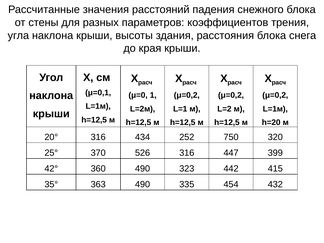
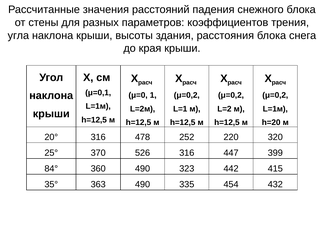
434: 434 -> 478 (143, 137)
750: 750 -> 220 (231, 137)
42°: 42° -> 84° (51, 169)
